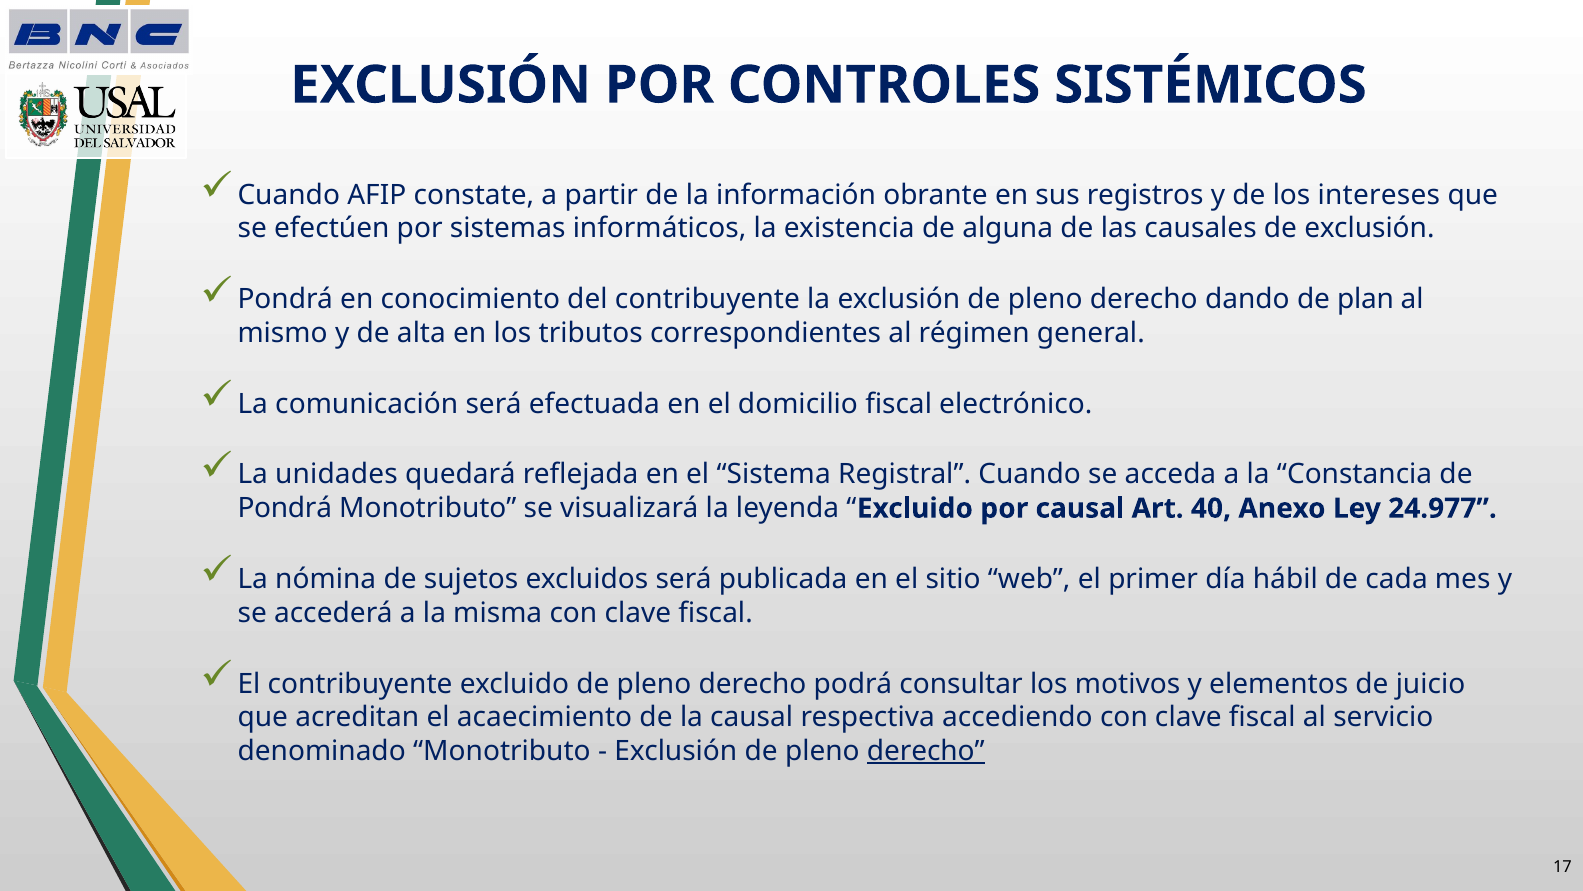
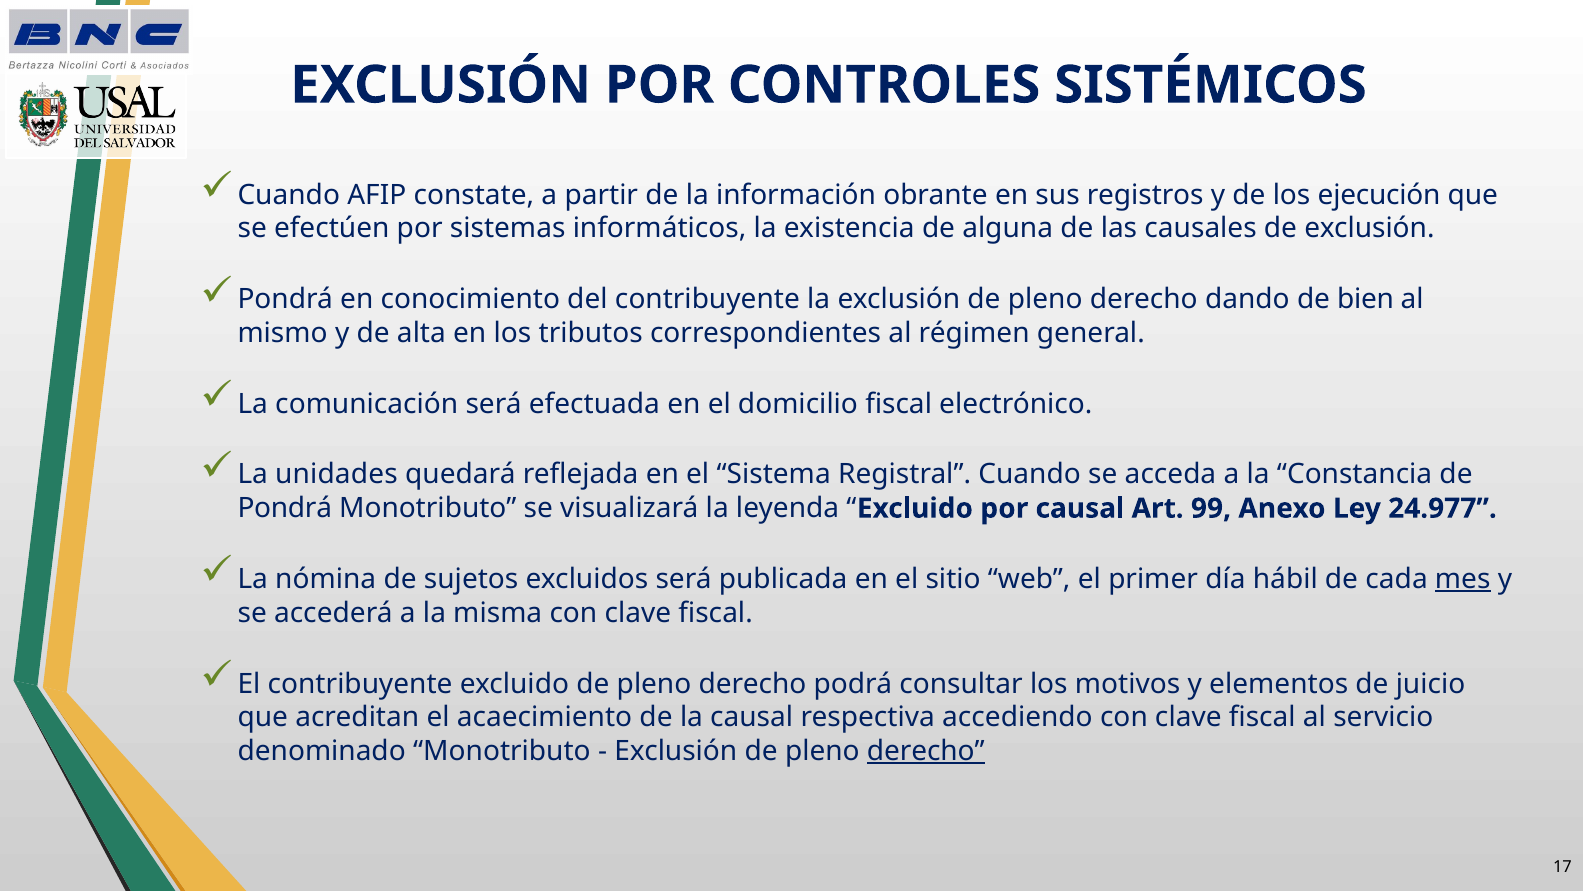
intereses: intereses -> ejecución (1379, 195)
plan: plan -> bien (1366, 299)
40: 40 -> 99 (1211, 508)
mes underline: none -> present (1463, 579)
